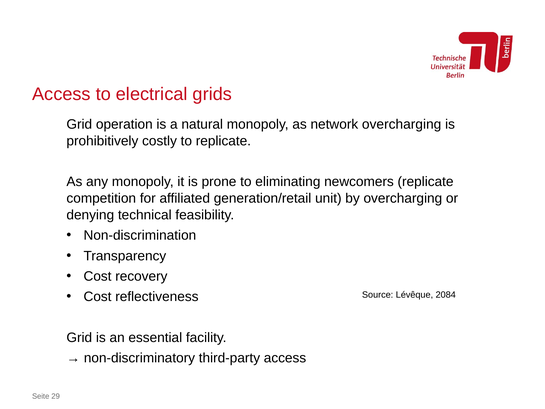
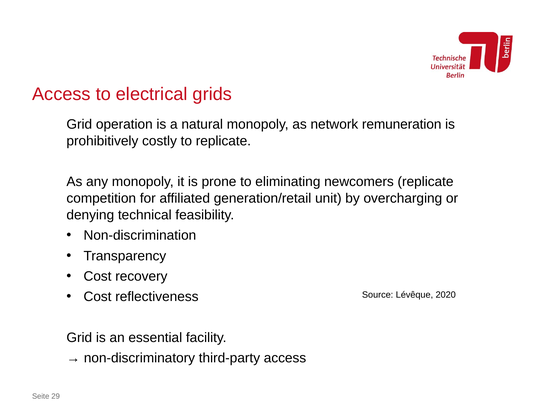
network overcharging: overcharging -> remuneration (402, 124)
2084: 2084 -> 2020 (446, 295)
